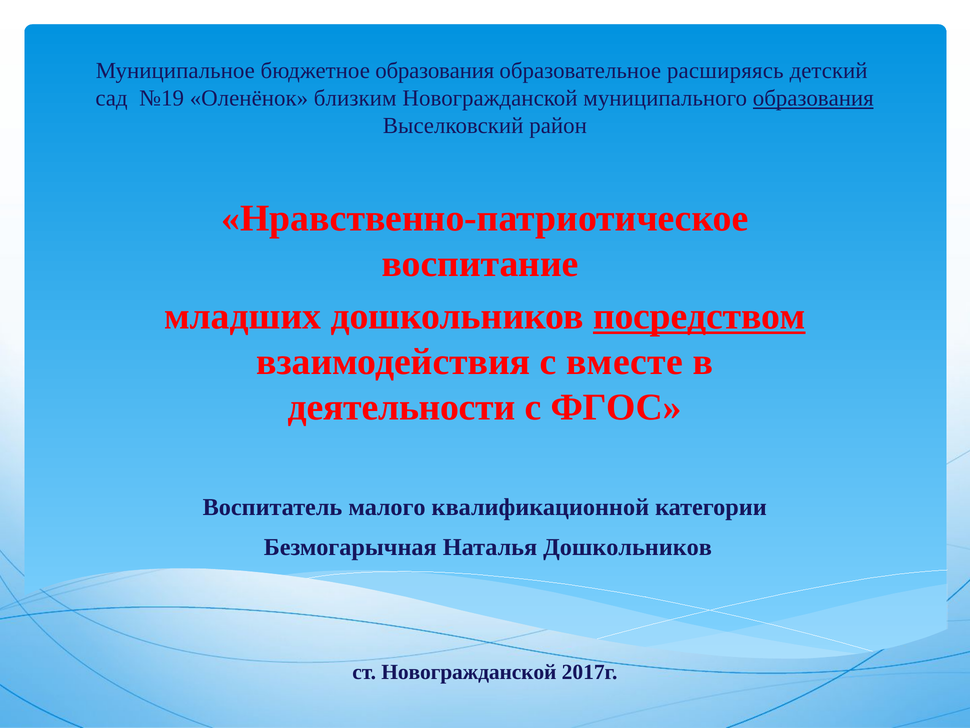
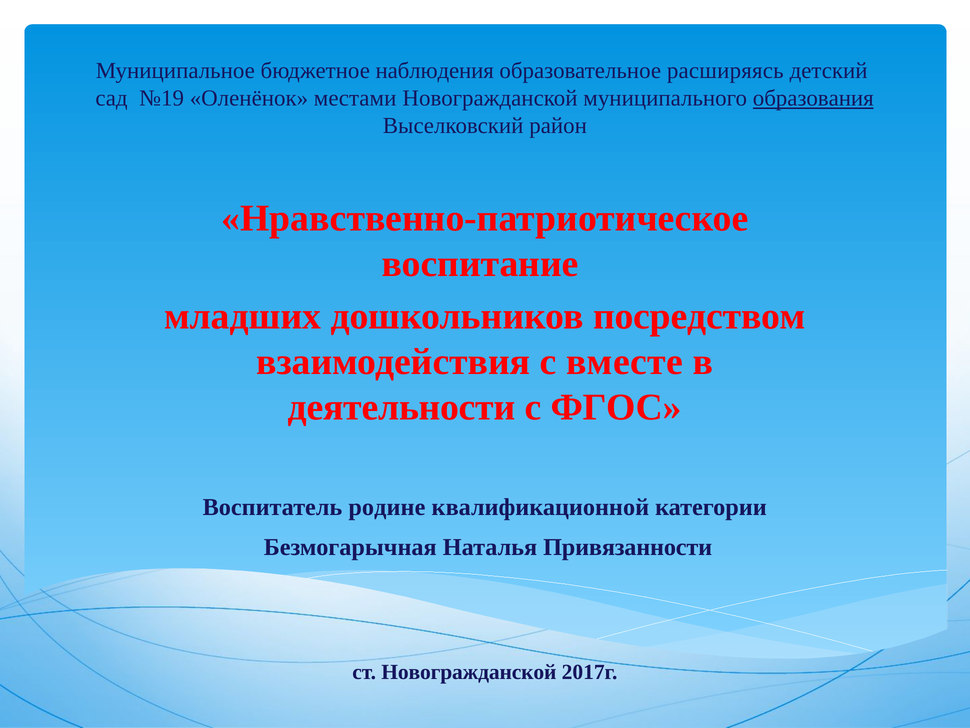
бюджетное образования: образования -> наблюдения (435, 71)
близким: близким -> местами (355, 98)
посредством underline: present -> none (699, 316)
малого: малого -> родине (387, 507)
Наталья Дошкольников: Дошкольников -> Привязанности (628, 547)
